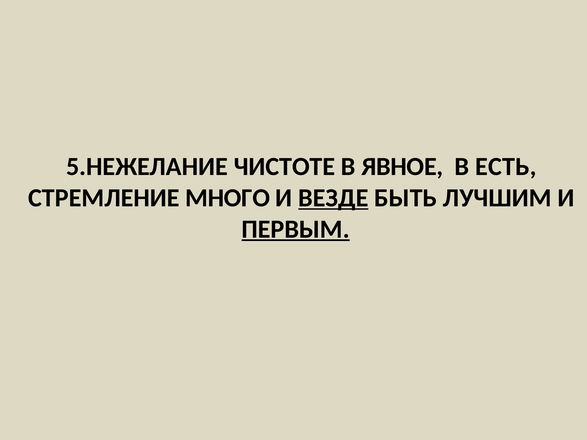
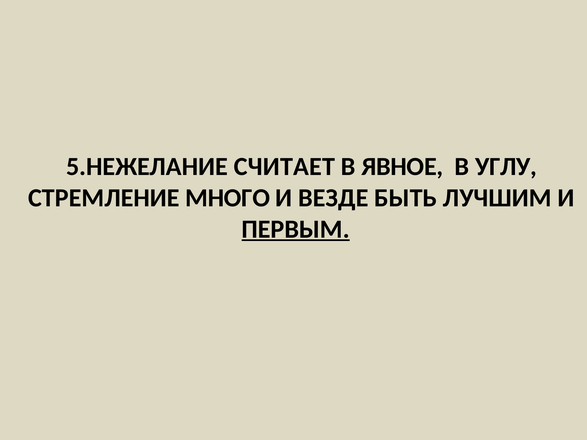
ЧИСТОТЕ: ЧИСТОТЕ -> СЧИТАЕТ (284, 167)
ЕСТЬ: ЕСТЬ -> УГЛУ (506, 167)
ВЕЗДЕ underline: present -> none (333, 198)
